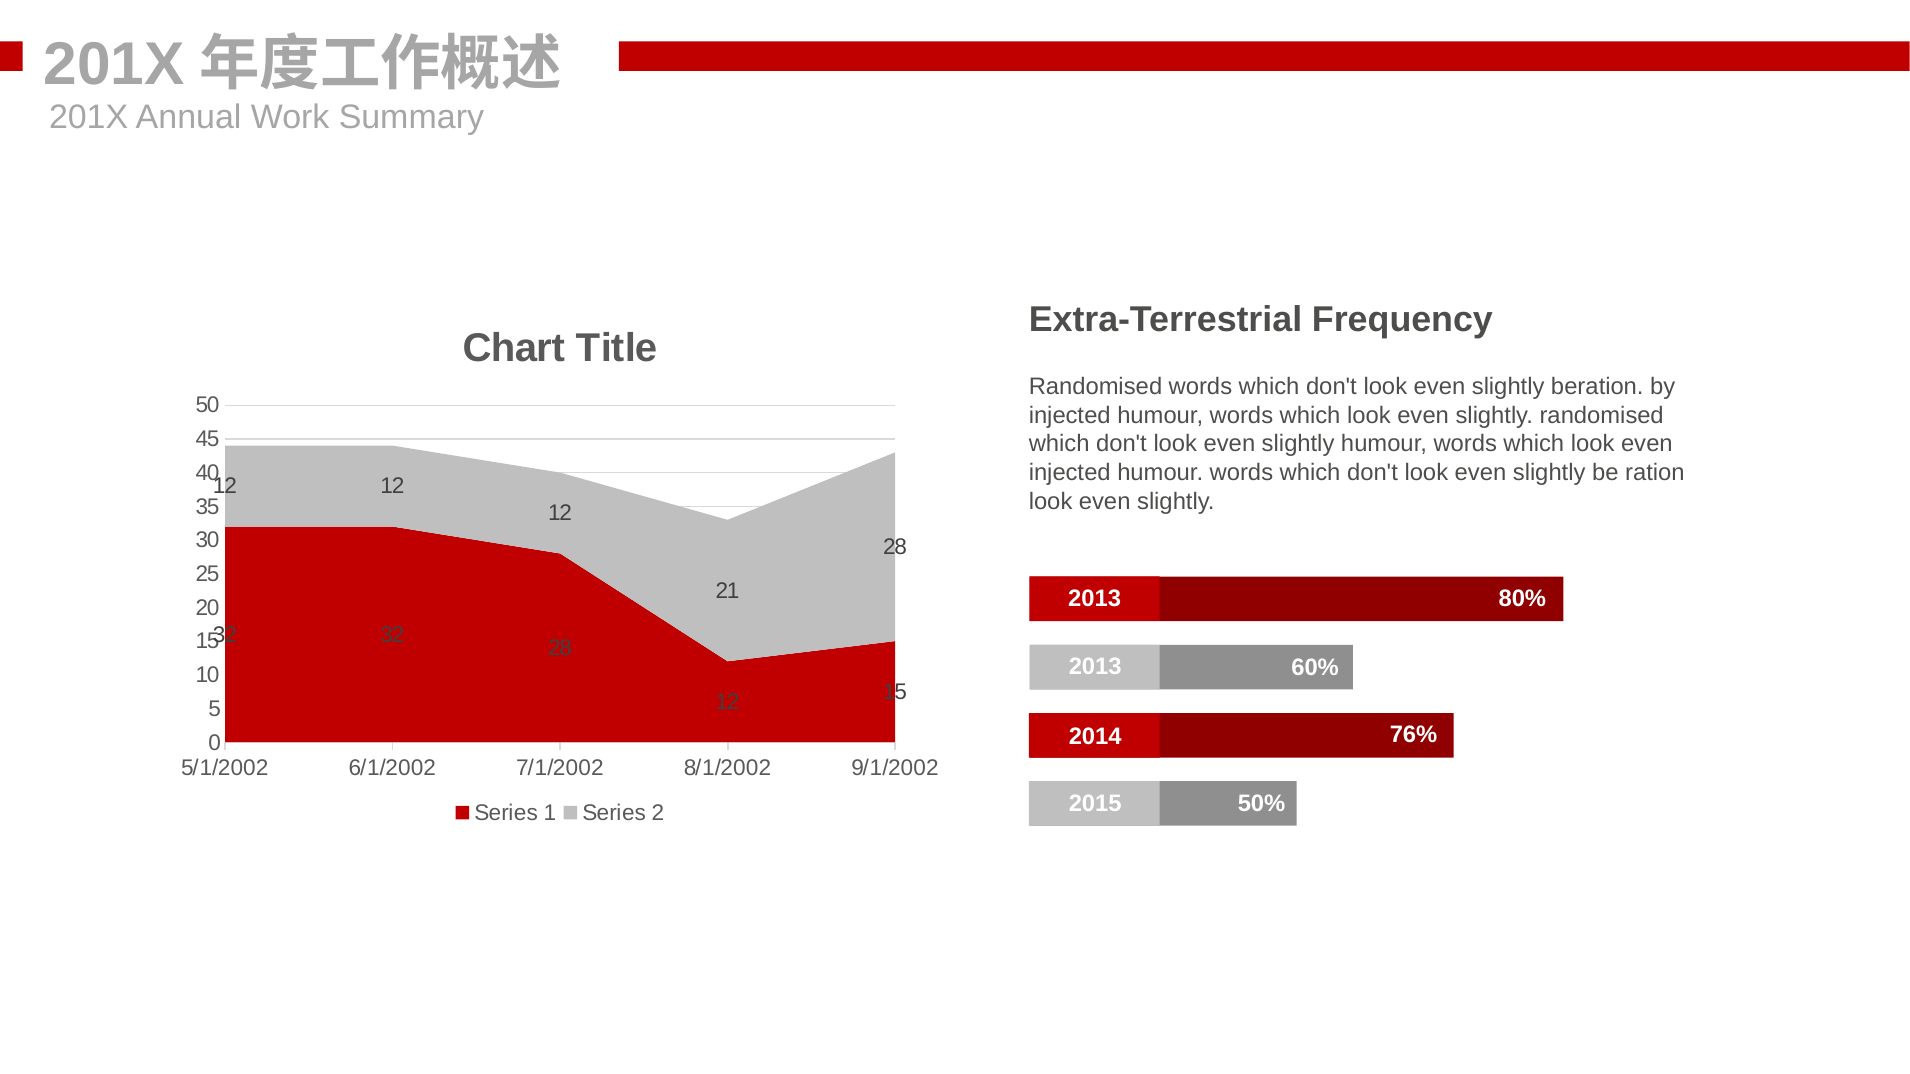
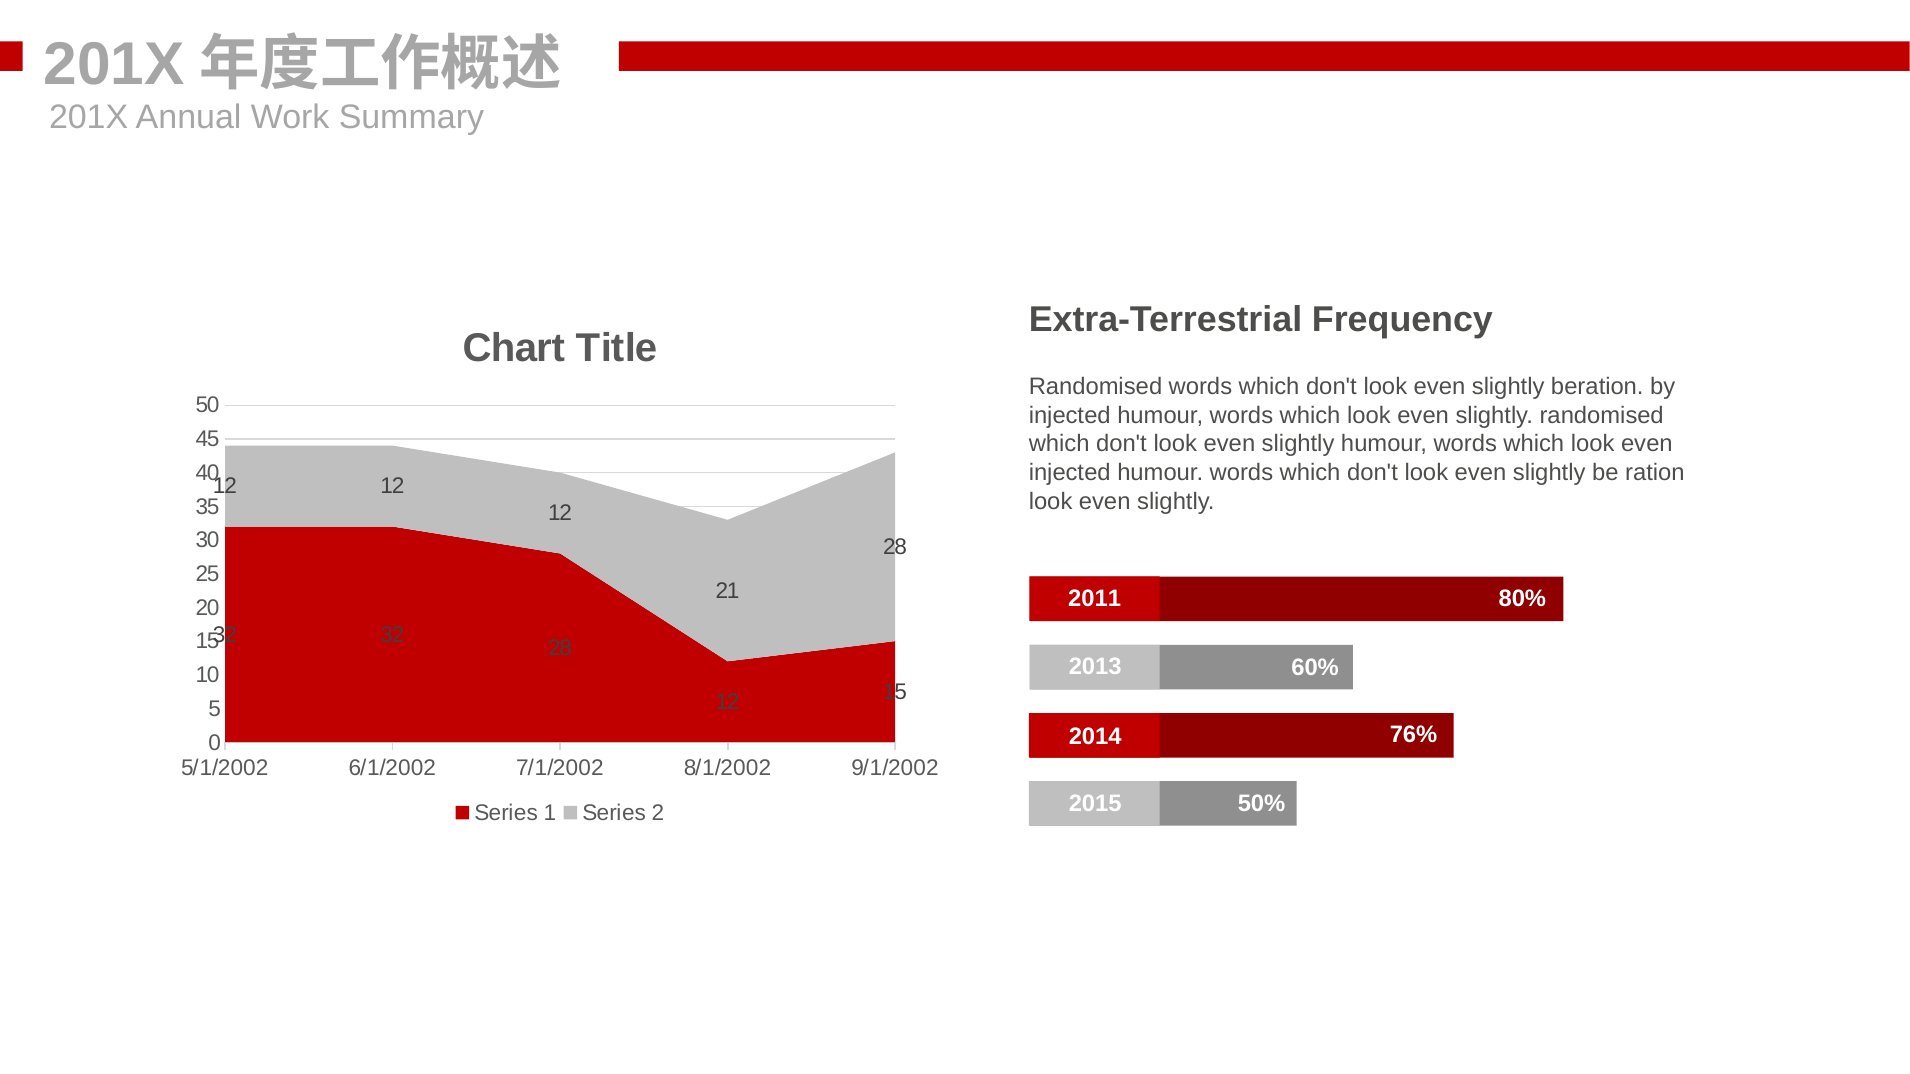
2013: 2013 -> 2011 (1095, 599)
